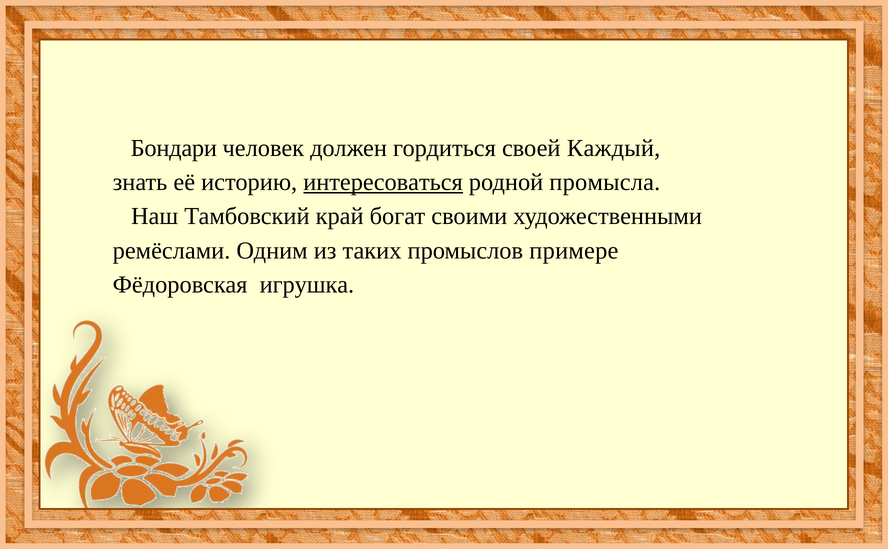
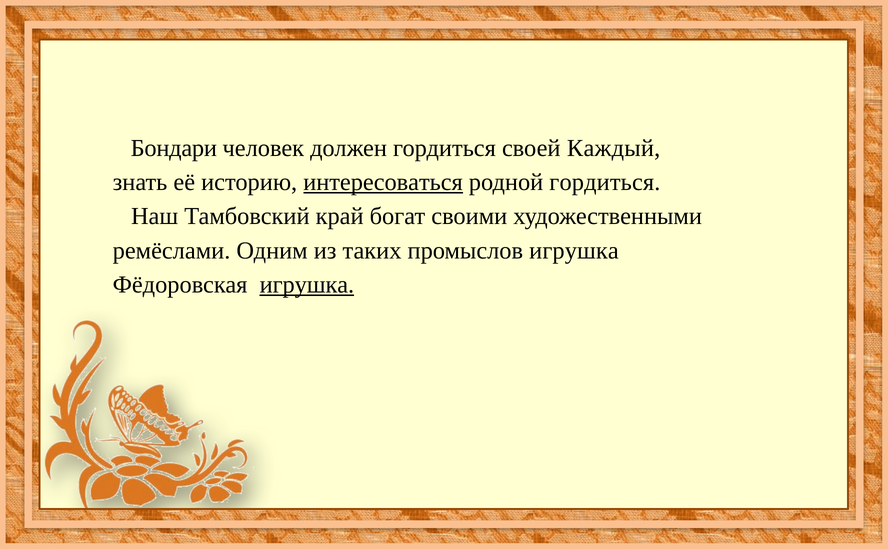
родной промысла: промысла -> гордиться (605, 182)
промыслов примере: примере -> игрушка (574, 251)
игрушка underline: none -> present (307, 285)
